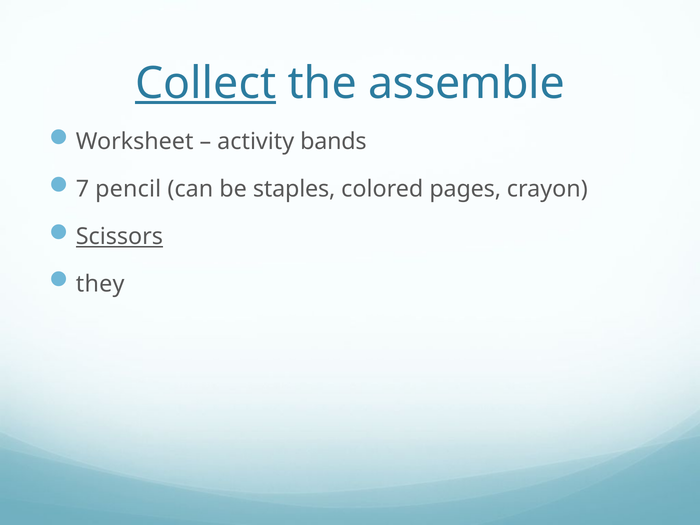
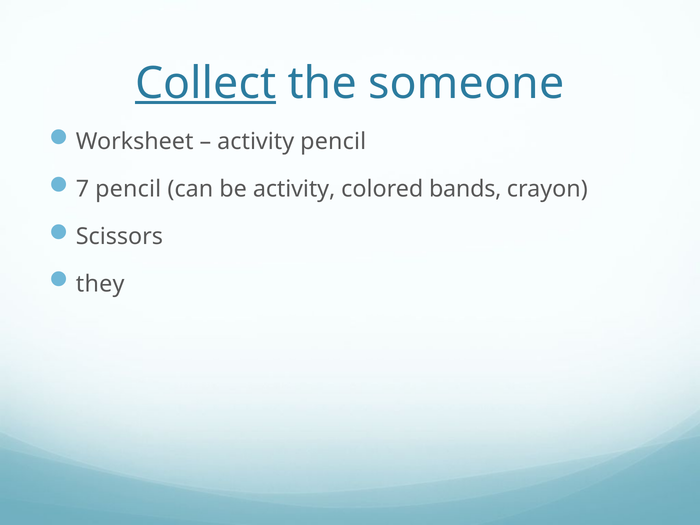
assemble: assemble -> someone (466, 83)
activity bands: bands -> pencil (333, 142)
be staples: staples -> activity (294, 189)
pages: pages -> bands (465, 189)
Scissors underline: present -> none (119, 237)
